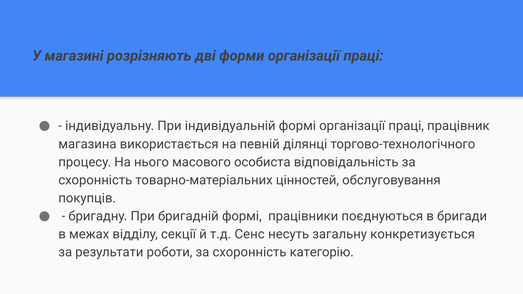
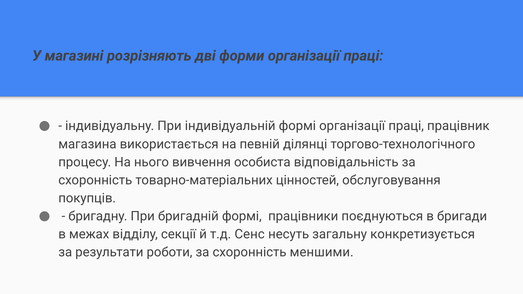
масового: масового -> вивчення (201, 162)
категорію: категорію -> меншими (322, 252)
